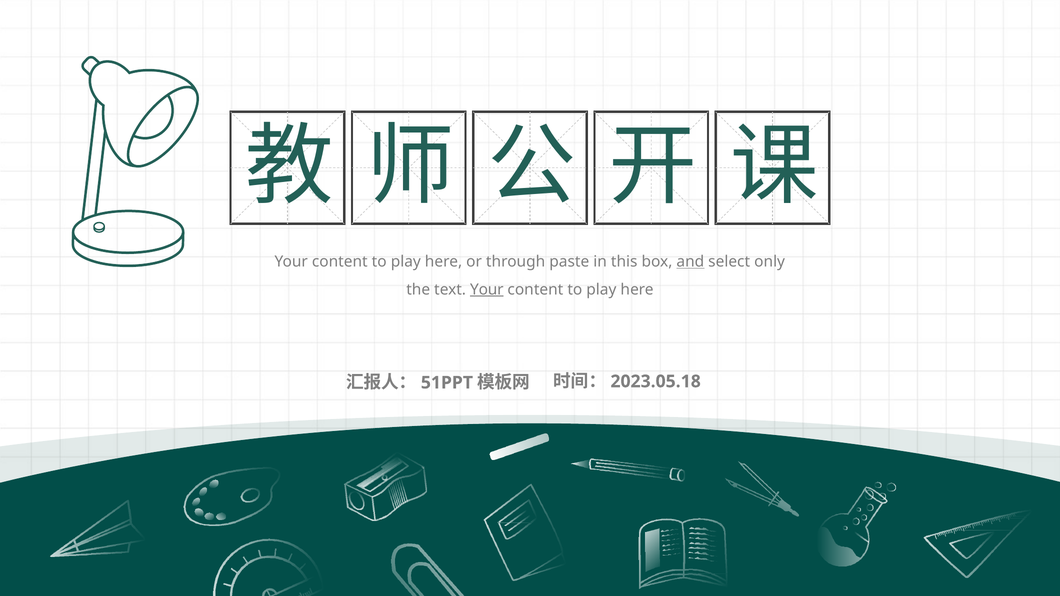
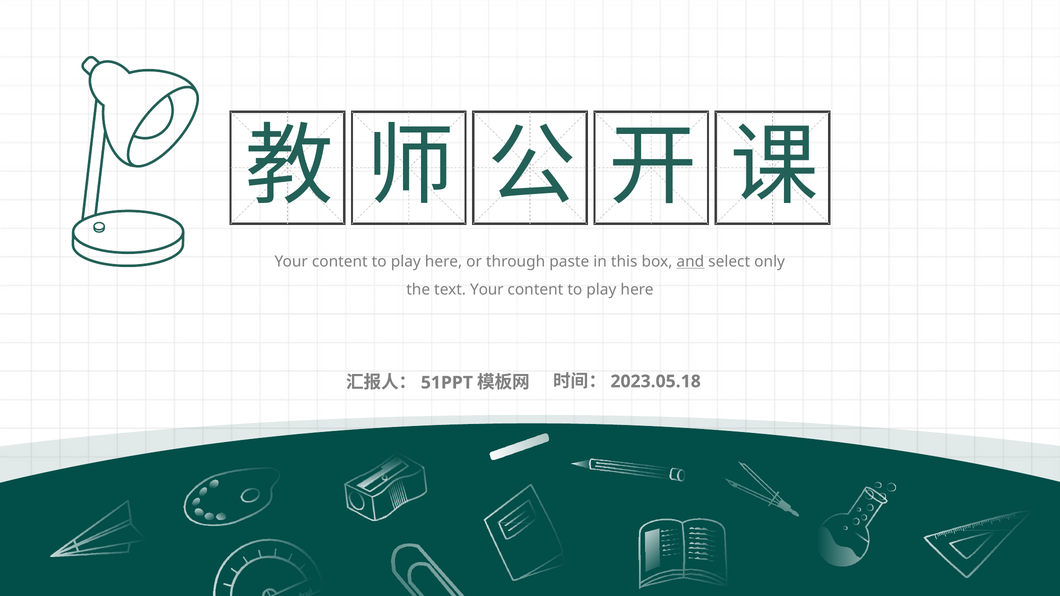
Your underline: present -> none (487, 290)
